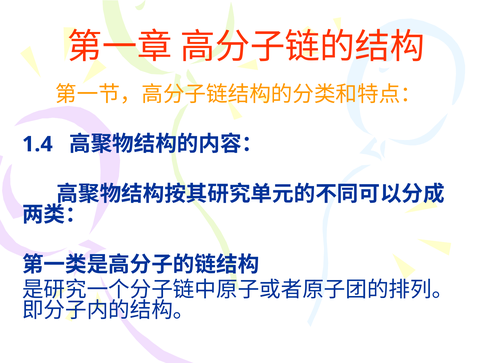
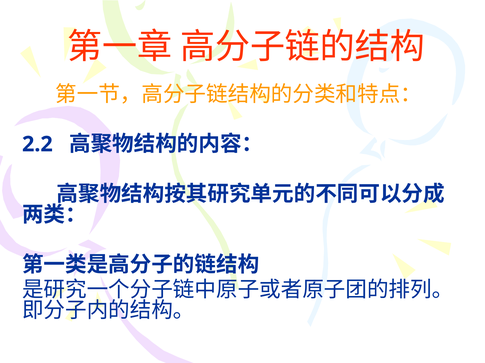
1.4: 1.4 -> 2.2 (37, 144)
